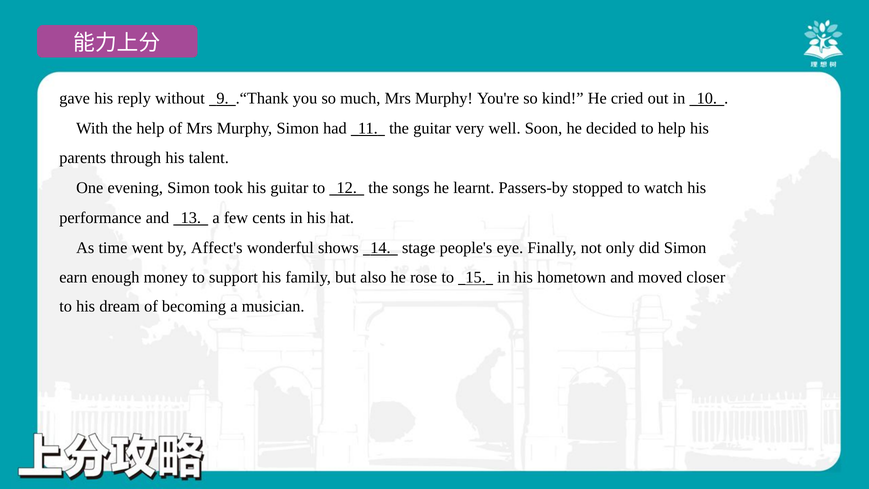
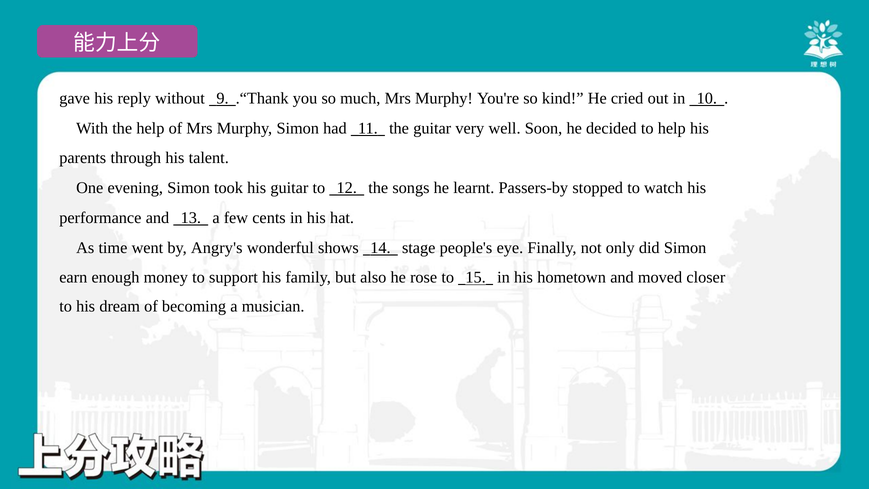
Affect's: Affect's -> Angry's (217, 248)
